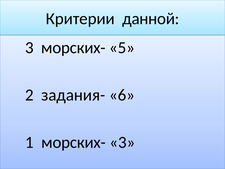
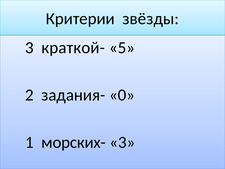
данной: данной -> звёзды (151, 19)
3 морских-: морских- -> краткой- (73, 48)
6: 6 -> 0 (122, 95)
